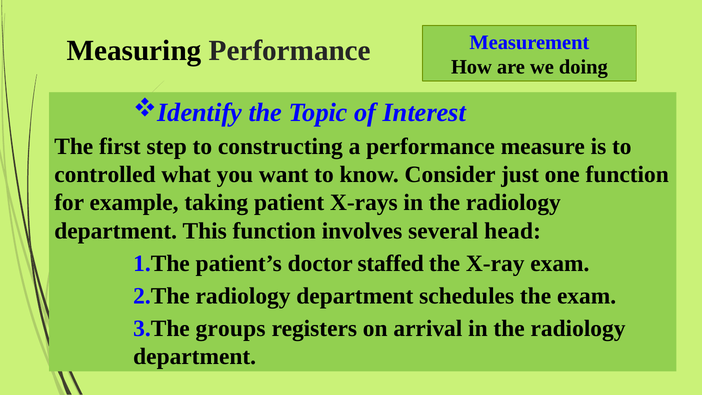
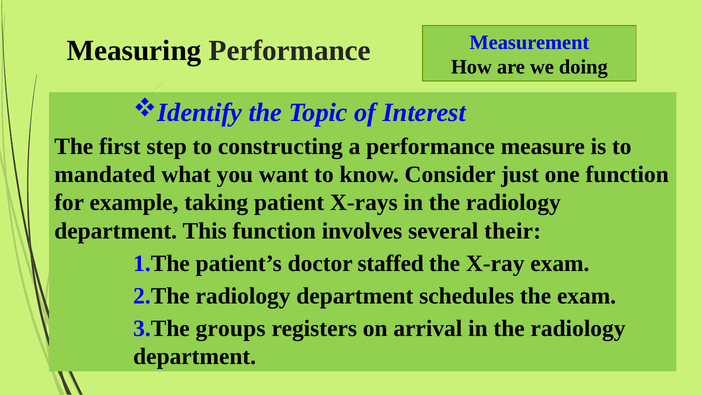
controlled: controlled -> mandated (105, 175)
head: head -> their (513, 231)
